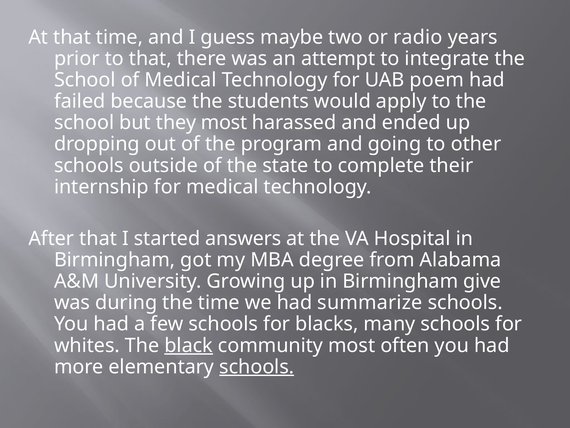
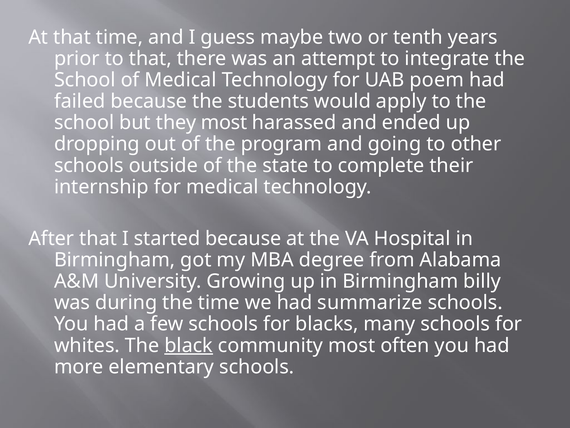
radio: radio -> tenth (418, 37)
started answers: answers -> because (243, 238)
give: give -> billy (482, 281)
schools underline: present -> none (257, 366)
